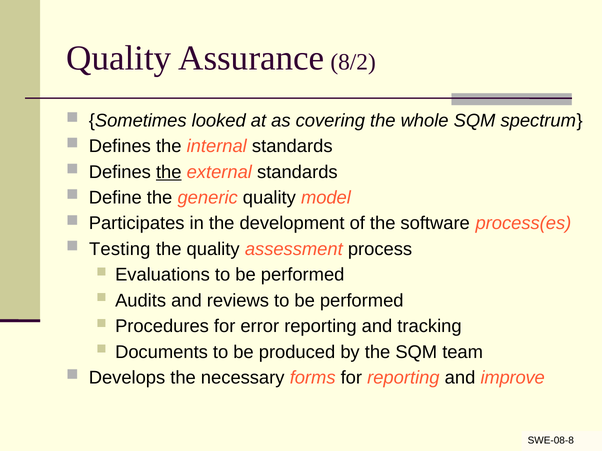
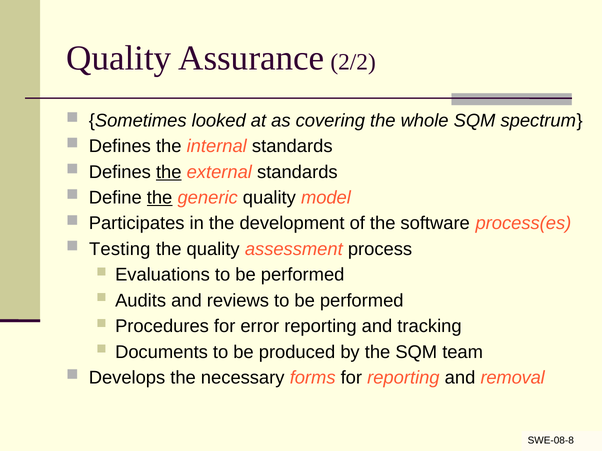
8/2: 8/2 -> 2/2 (353, 62)
the underline: none -> present (160, 198)
improve: improve -> removal (513, 378)
